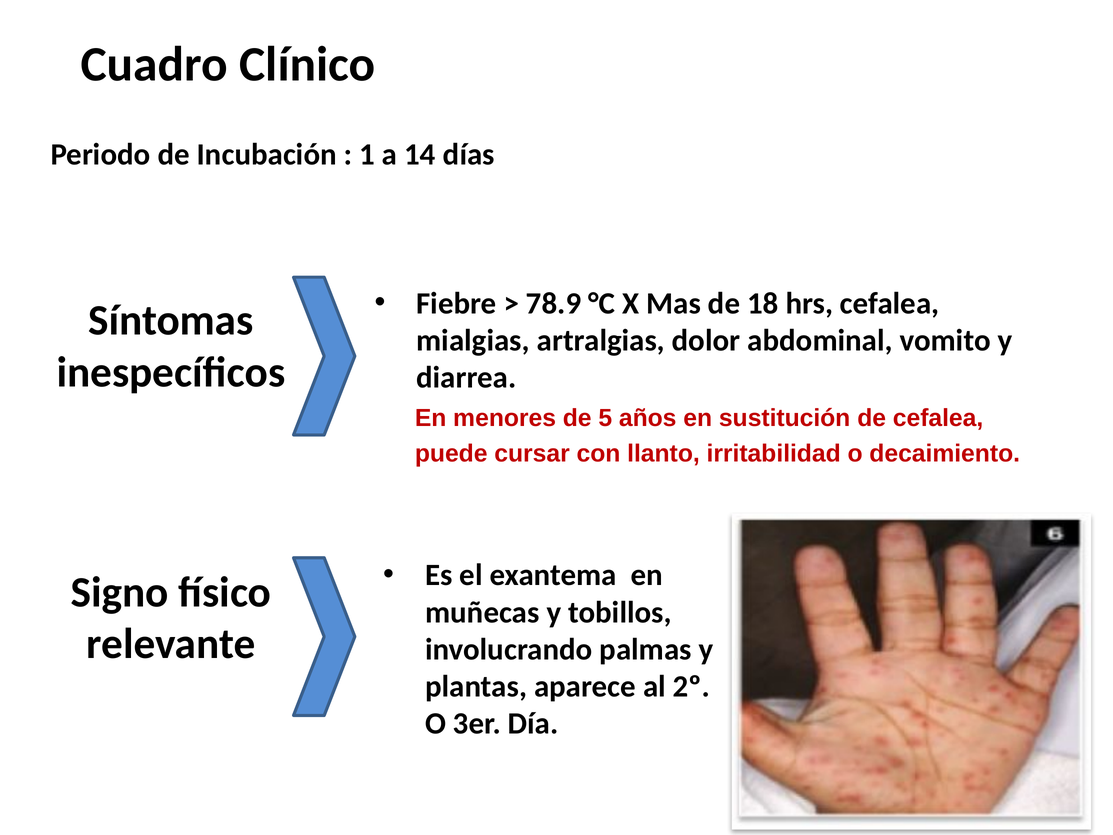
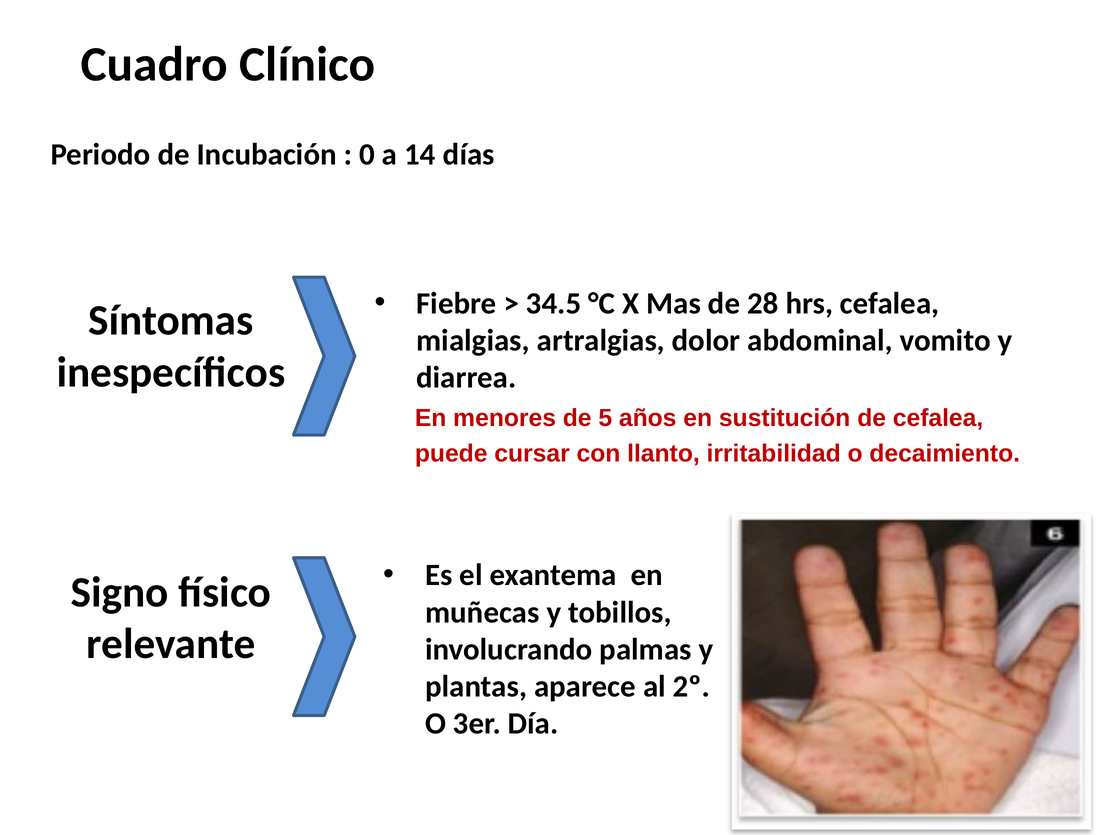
1: 1 -> 0 (367, 154)
78.9: 78.9 -> 34.5 (554, 303)
18: 18 -> 28 (763, 303)
